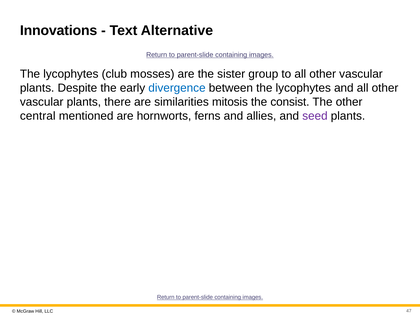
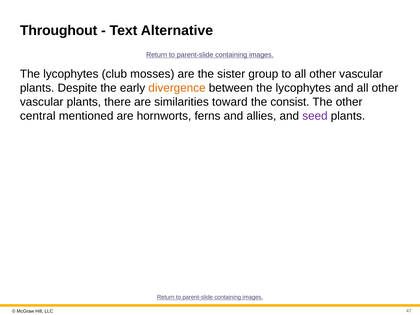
Innovations: Innovations -> Throughout (59, 31)
divergence colour: blue -> orange (177, 88)
mitosis: mitosis -> toward (230, 102)
